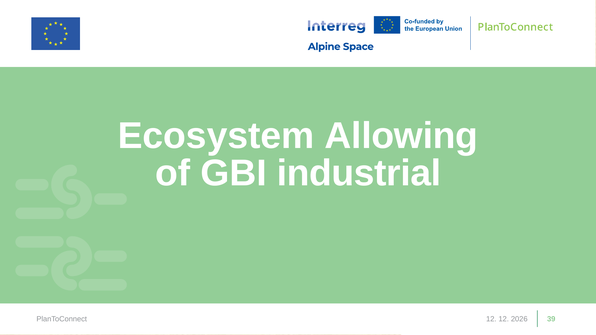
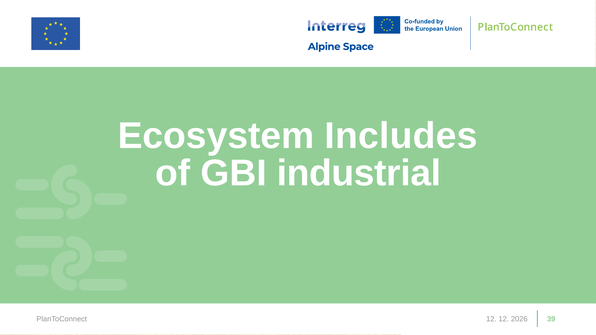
Allowing: Allowing -> Includes (401, 136)
